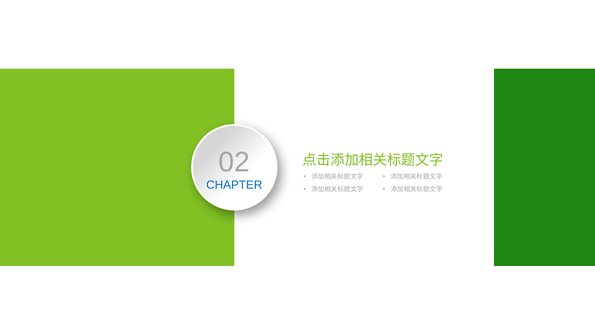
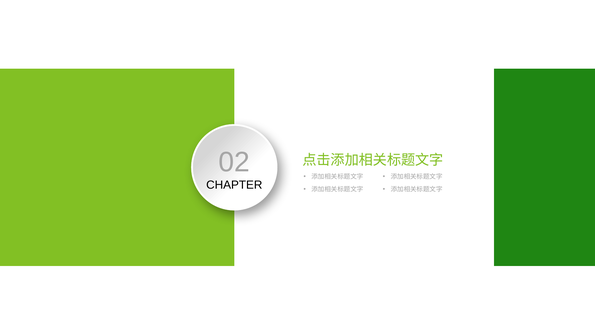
CHAPTER colour: blue -> black (234, 185)
